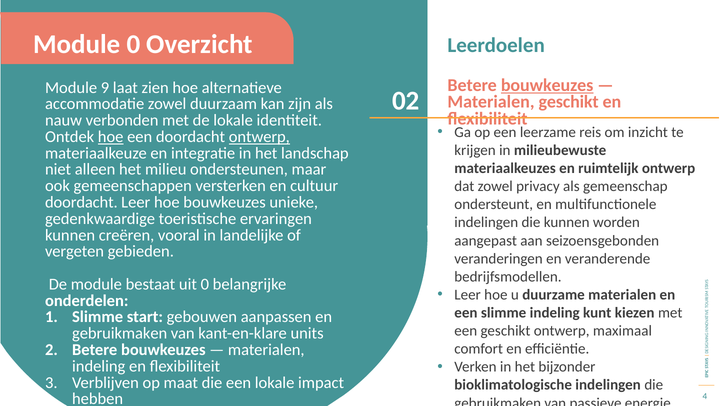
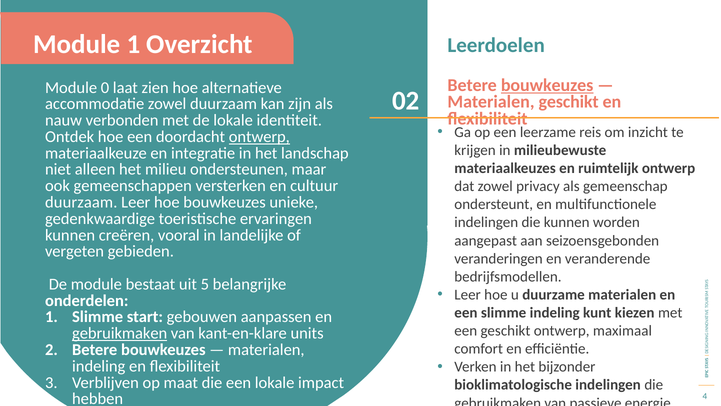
Module 0: 0 -> 1 (133, 44)
9: 9 -> 0 (105, 87)
hoe underline: present -> none (111, 137)
doordacht: doordacht -> duurzaam (81, 202)
uit 0: 0 -> 5 (205, 284)
gebruikmaken underline: none -> present (120, 333)
